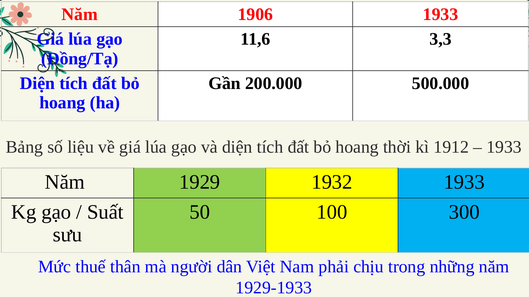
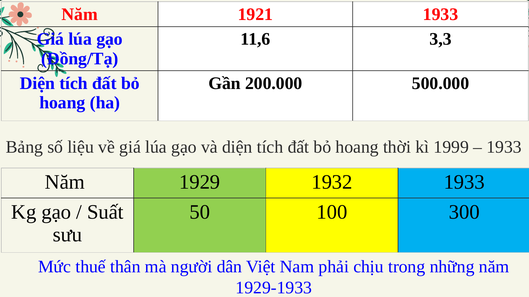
1906: 1906 -> 1921 (255, 14)
1912: 1912 -> 1999 (451, 147)
